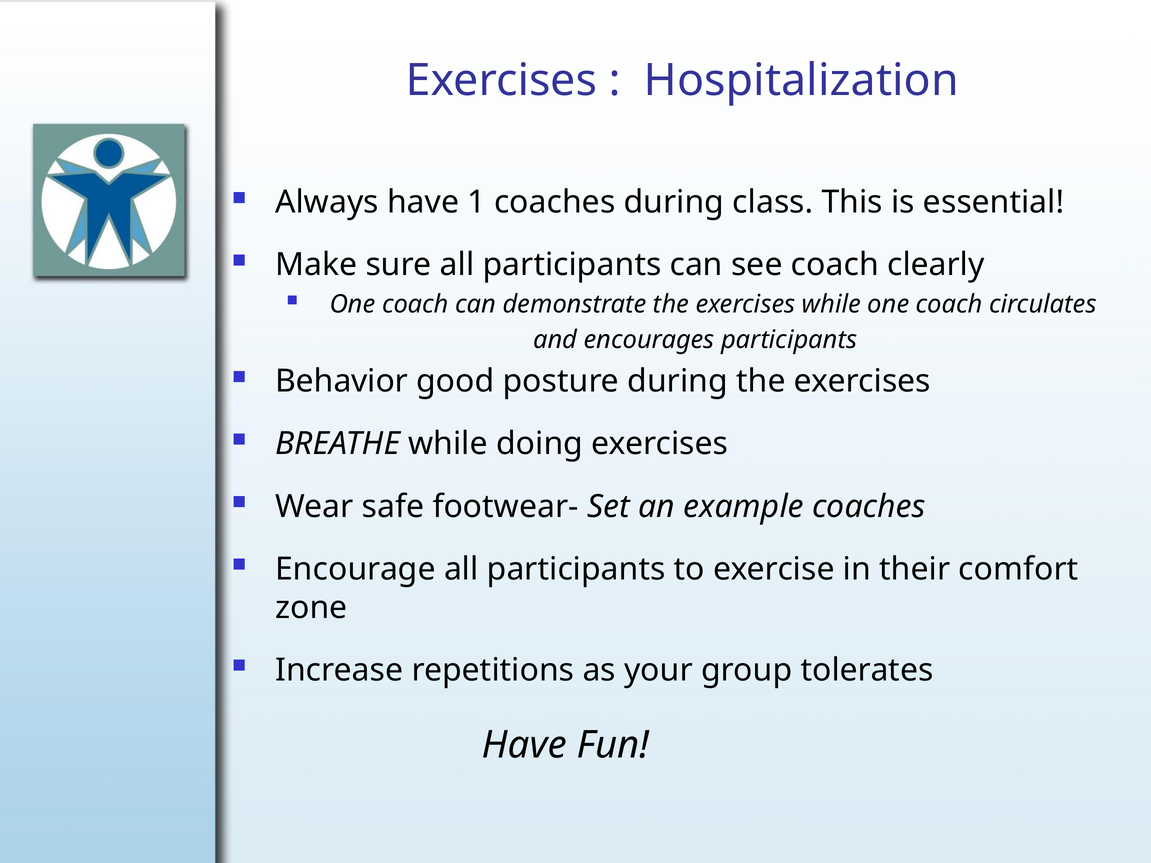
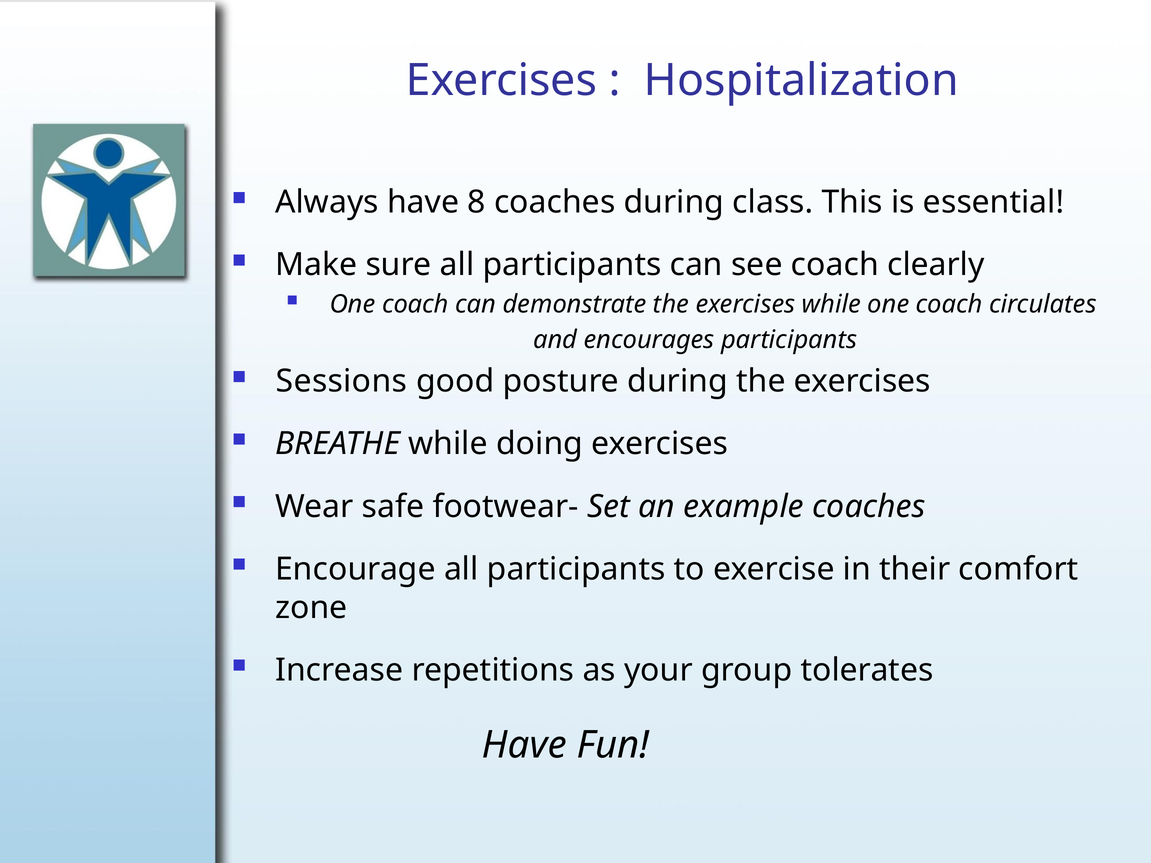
1: 1 -> 8 (477, 202)
Behavior: Behavior -> Sessions (341, 381)
